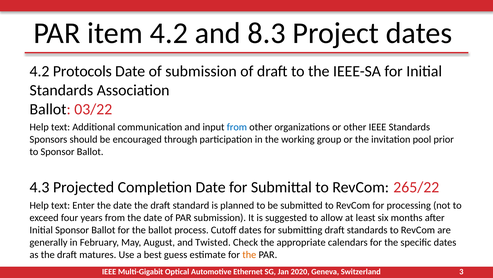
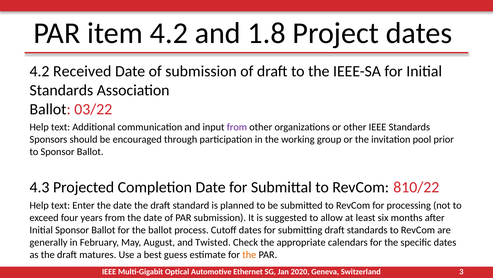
8.3: 8.3 -> 1.8 (267, 33)
Protocols: Protocols -> Received (82, 71)
from colour: blue -> purple (237, 127)
265/22: 265/22 -> 810/22 (416, 187)
